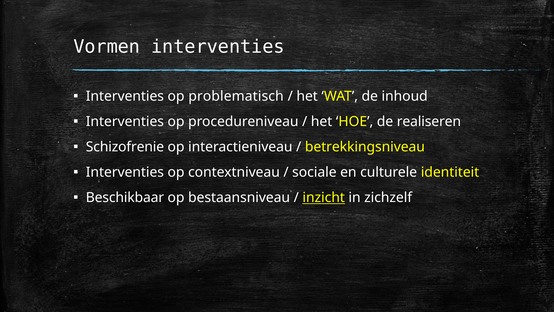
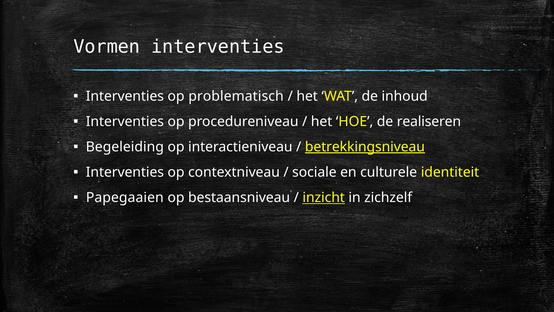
Schizofrenie: Schizofrenie -> Begeleiding (125, 147)
betrekkingsniveau underline: none -> present (365, 147)
Beschikbaar: Beschikbaar -> Papegaaien (125, 197)
